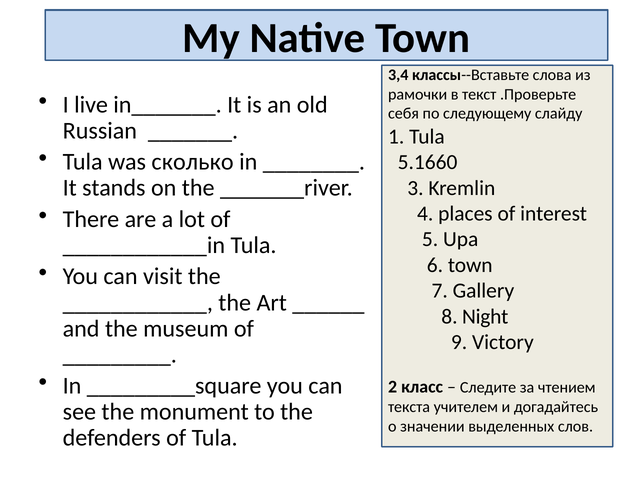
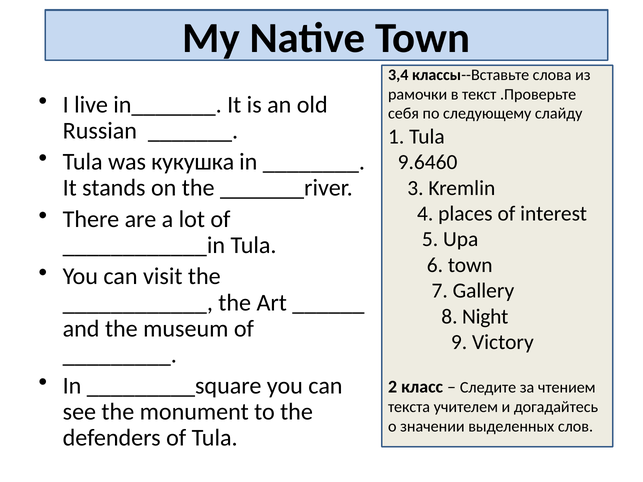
сколько: сколько -> кукушка (193, 162)
5.1660: 5.1660 -> 9.6460 (428, 162)
